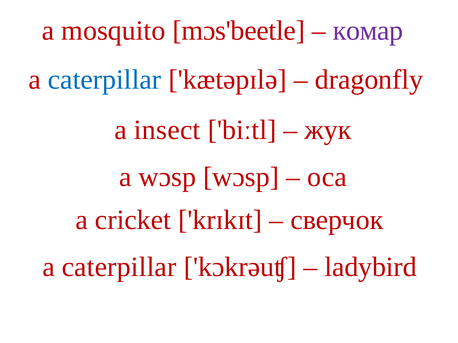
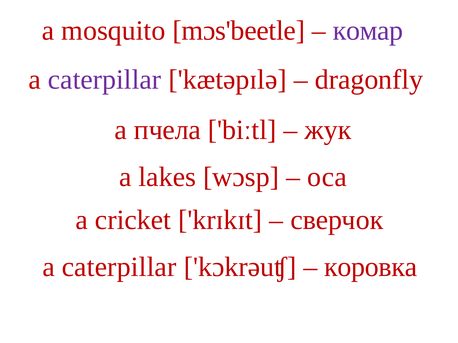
caterpillar colour: blue -> purple (105, 80)
insect: insect -> пчела (167, 130)
a wɔsp: wɔsp -> lakes (167, 177)
ladybird: ladybird -> коровка (371, 267)
